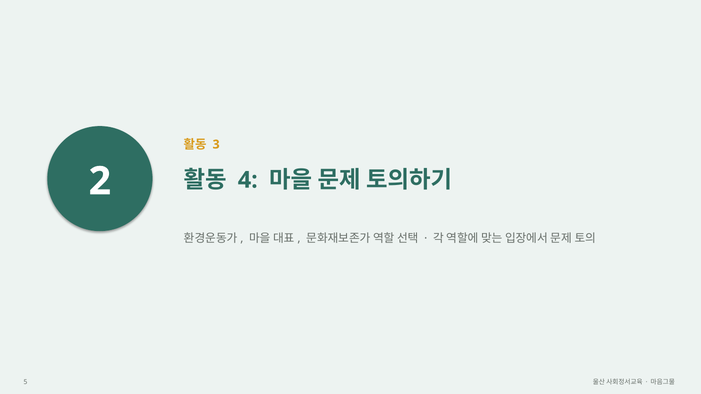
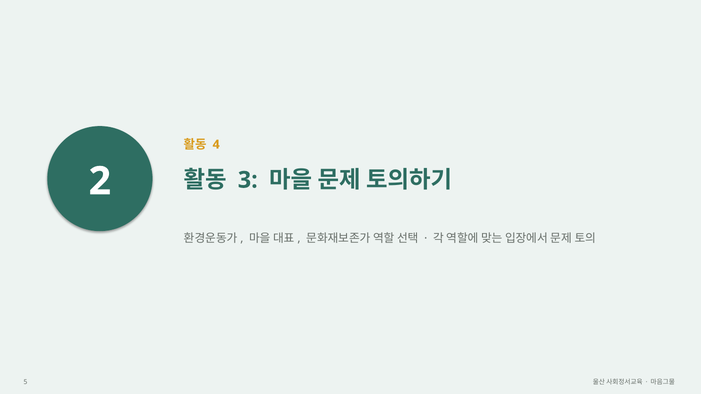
3: 3 -> 4 (216, 145)
4: 4 -> 3 (248, 180)
